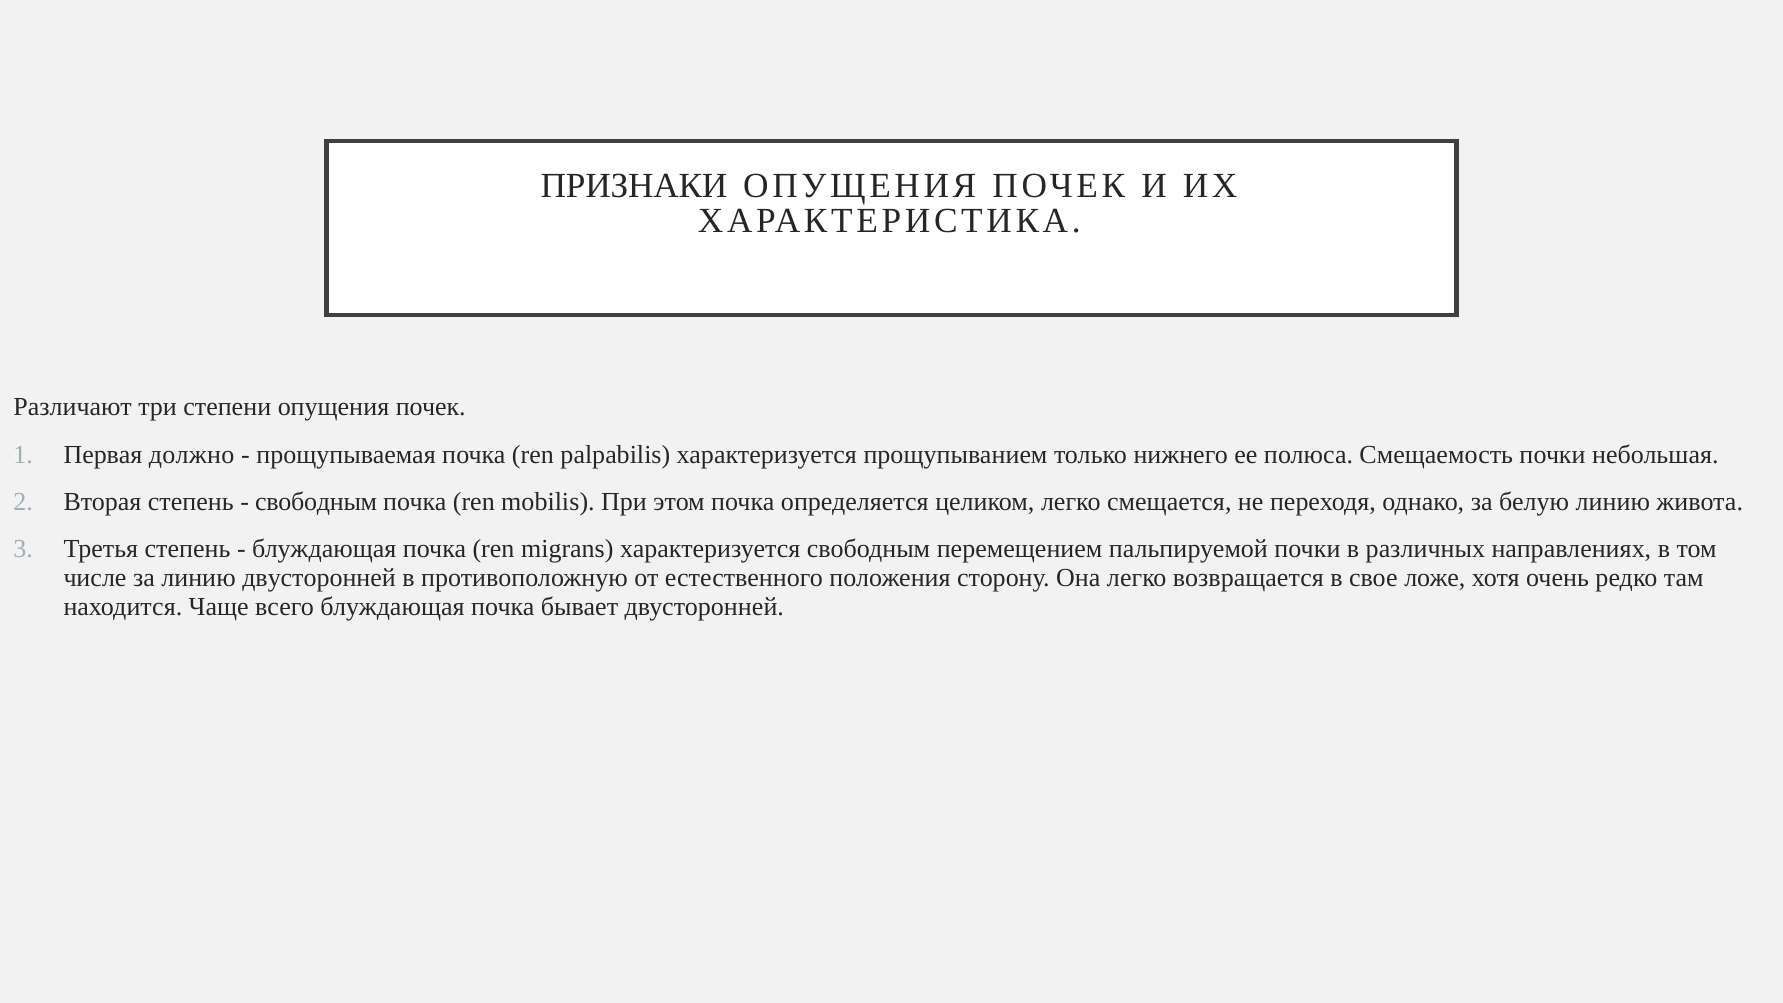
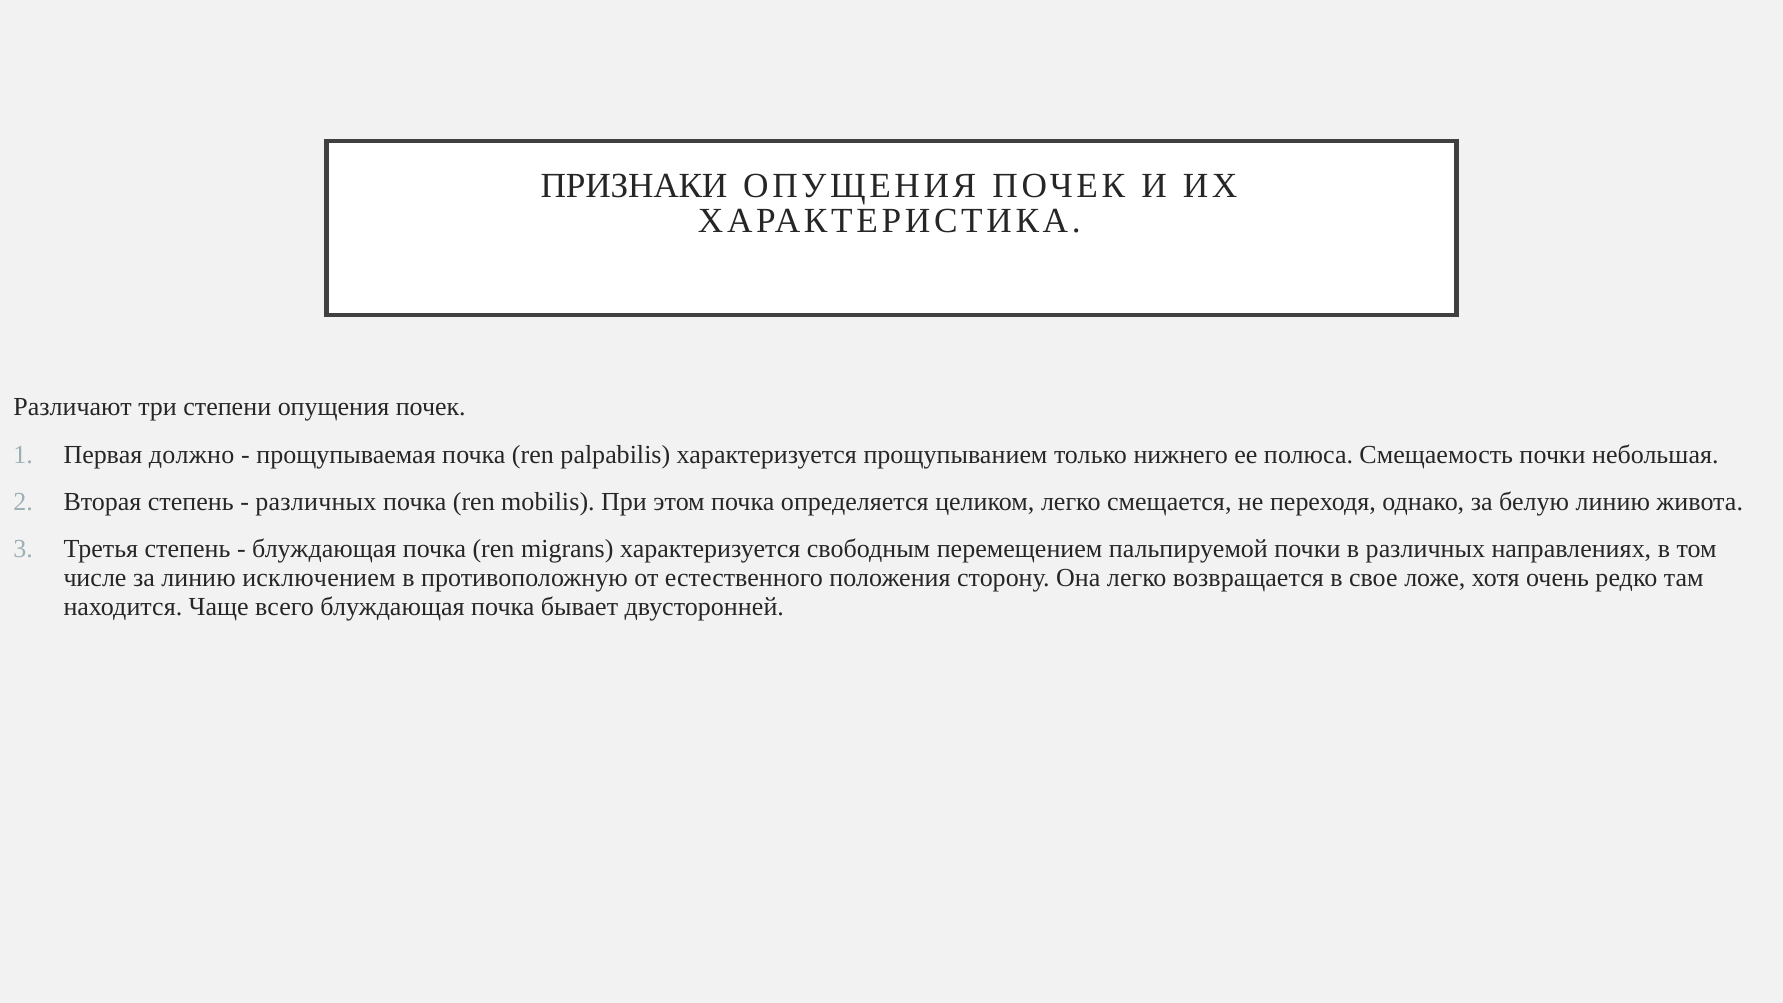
свободным: свободным -> различных (316, 502)
линию двусторонней: двусторонней -> исключением (319, 578)
